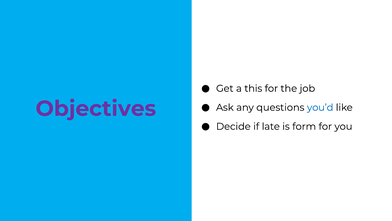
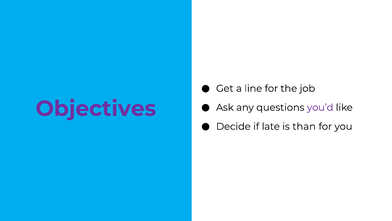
this: this -> line (253, 88)
you’d colour: blue -> purple (320, 107)
form: form -> than (304, 126)
